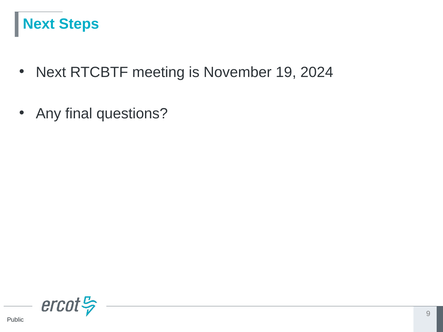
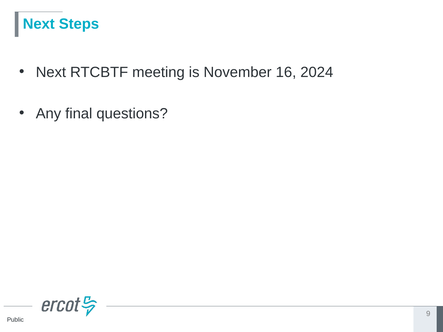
19: 19 -> 16 (286, 72)
